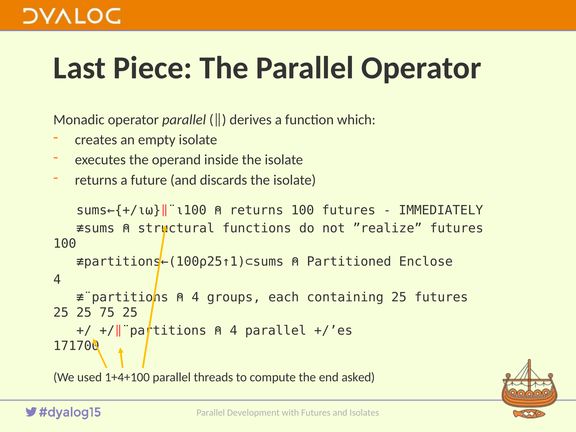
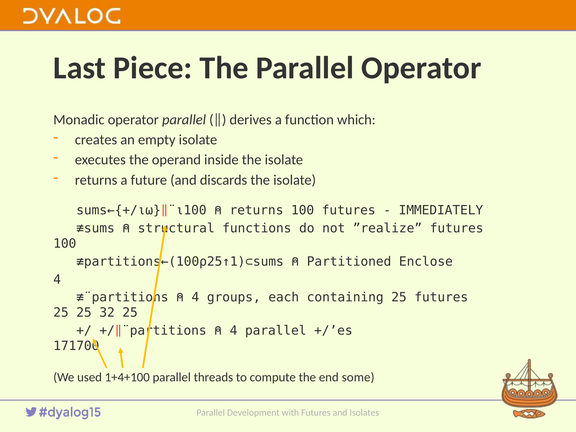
75: 75 -> 32 (107, 313)
asked: asked -> some (358, 377)
